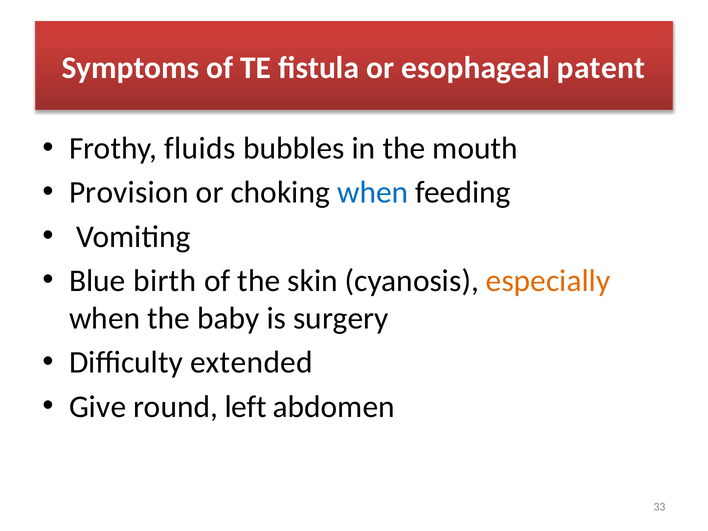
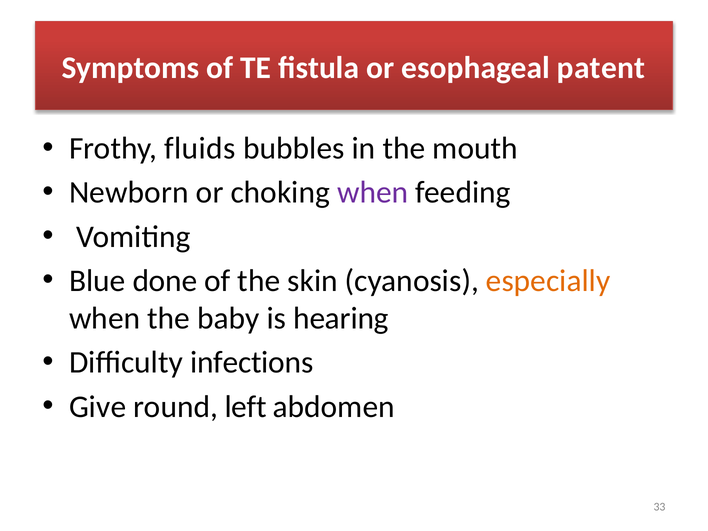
Provision: Provision -> Newborn (129, 193)
when colour: blue -> purple (373, 193)
birth: birth -> done (165, 281)
surgery: surgery -> hearing (341, 319)
extended: extended -> infections (252, 363)
